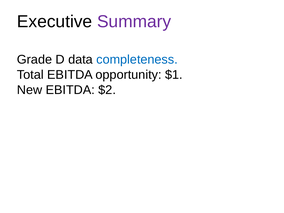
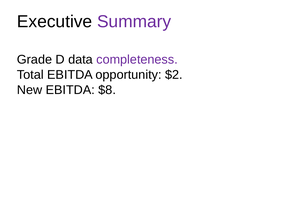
completeness colour: blue -> purple (137, 60)
$1: $1 -> $2 (174, 75)
$2: $2 -> $8 (107, 90)
